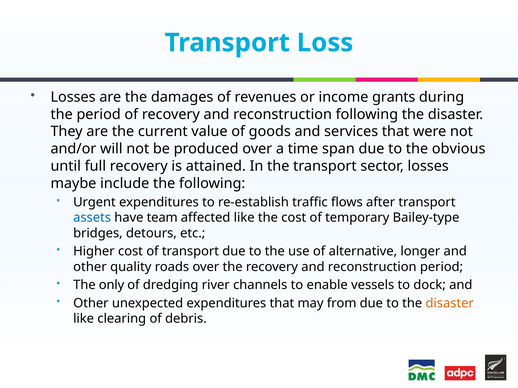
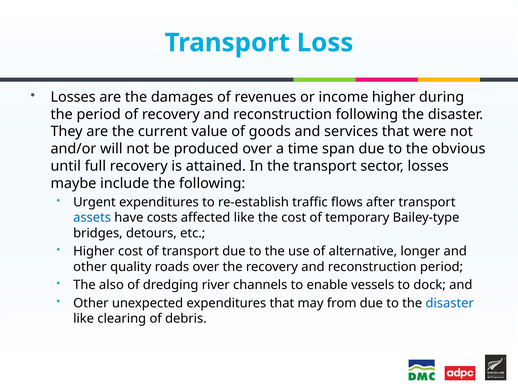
income grants: grants -> higher (394, 97)
team: team -> costs (162, 218)
only: only -> also (111, 285)
disaster colour: orange -> blue (450, 303)
